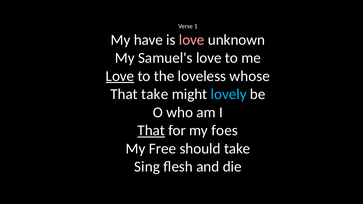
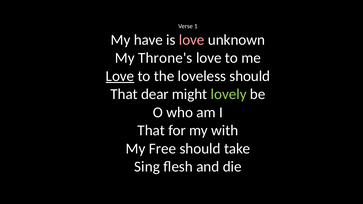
Samuel's: Samuel's -> Throne's (165, 58)
loveless whose: whose -> should (250, 76)
That take: take -> dear (155, 94)
lovely colour: light blue -> light green (229, 94)
That underline: present -> none (151, 131)
foes: foes -> with (225, 131)
